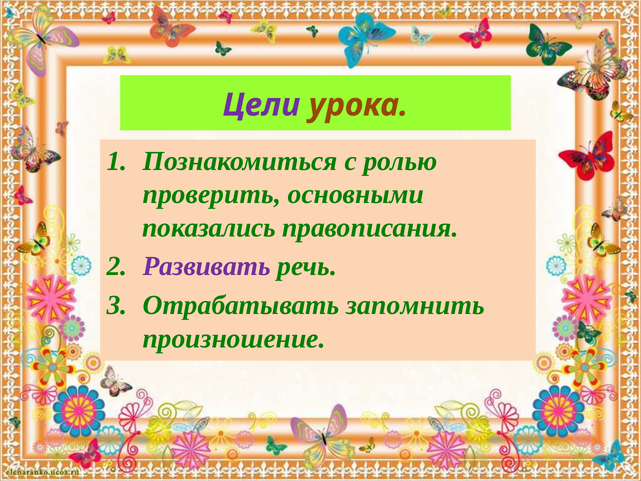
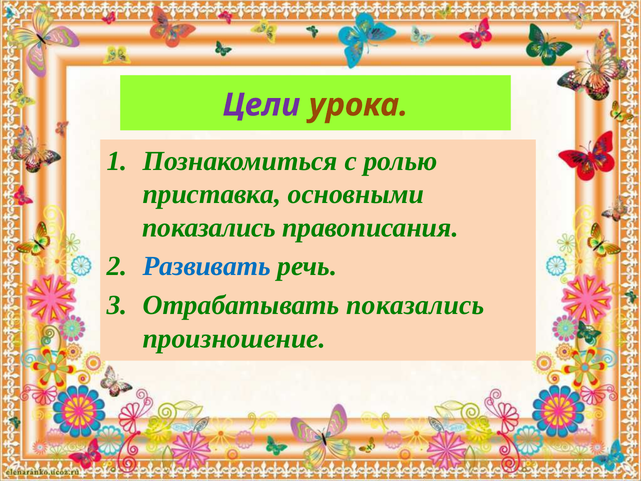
проверить: проверить -> приставка (212, 194)
Развивать colour: purple -> blue (207, 266)
Отрабатывать запомнить: запомнить -> показались (415, 305)
